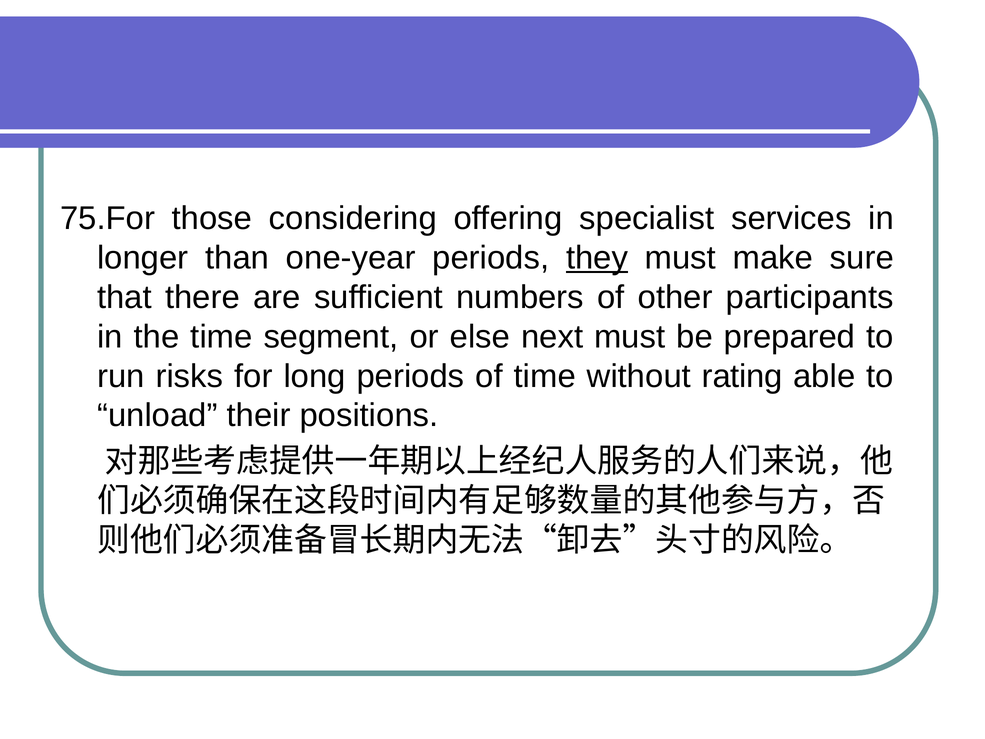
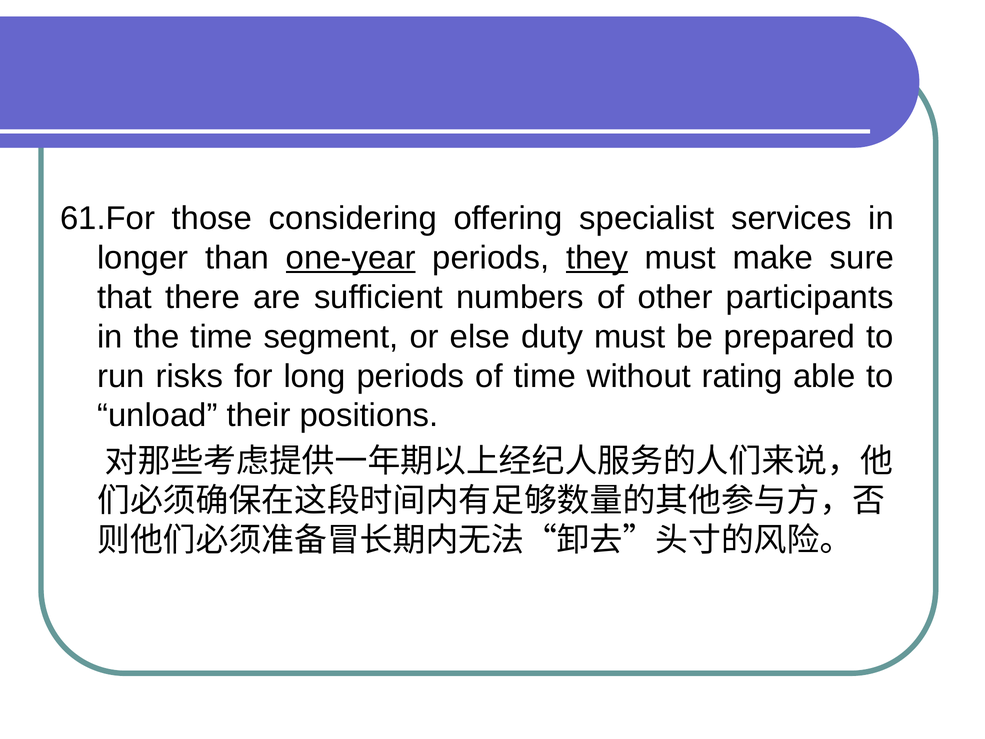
75.For: 75.For -> 61.For (108, 219)
one-year underline: none -> present (351, 258)
next: next -> duty (552, 337)
